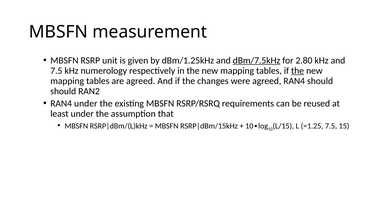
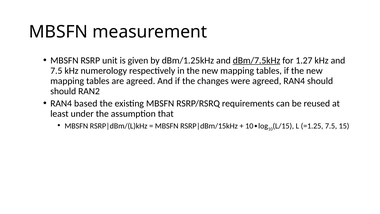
2.80: 2.80 -> 1.27 (304, 60)
the underline: present -> none (298, 71)
RAN4 under: under -> based (86, 103)
